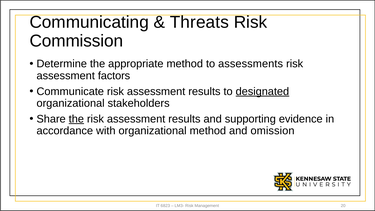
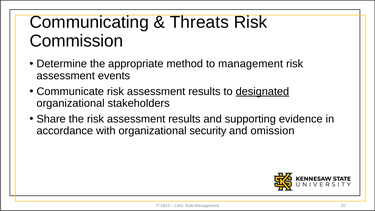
to assessments: assessments -> management (251, 64)
factors: factors -> events (114, 76)
the underline: present -> none (76, 119)
organizational method: method -> security (208, 131)
